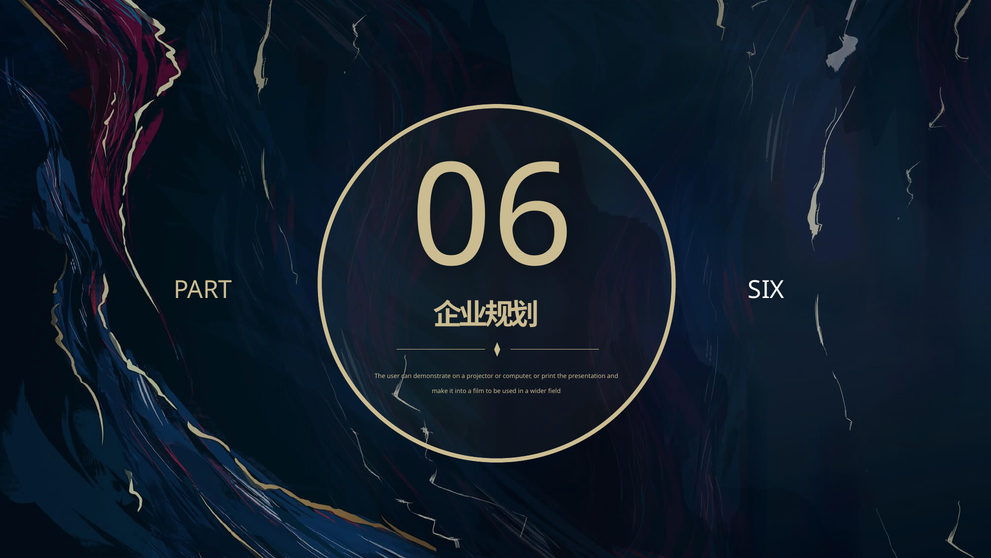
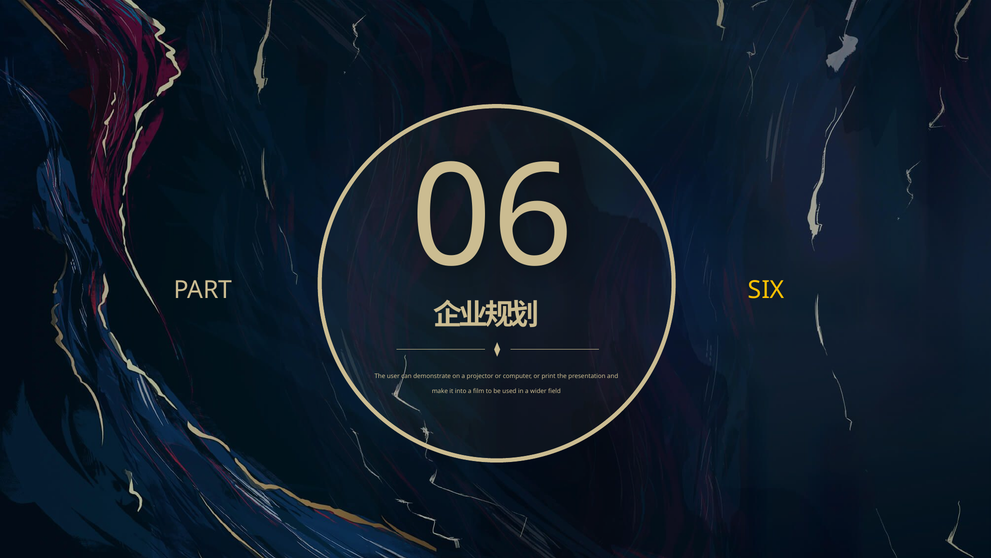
SIX colour: white -> yellow (766, 290)
